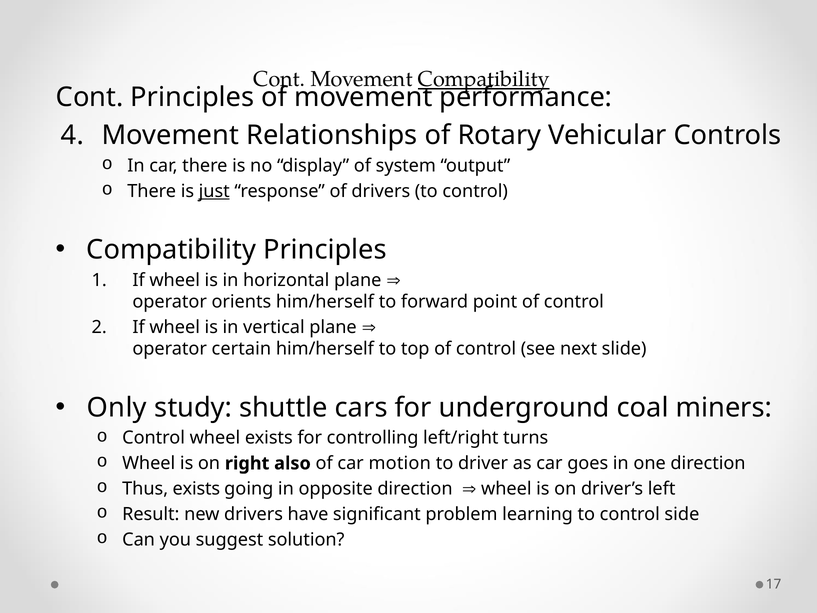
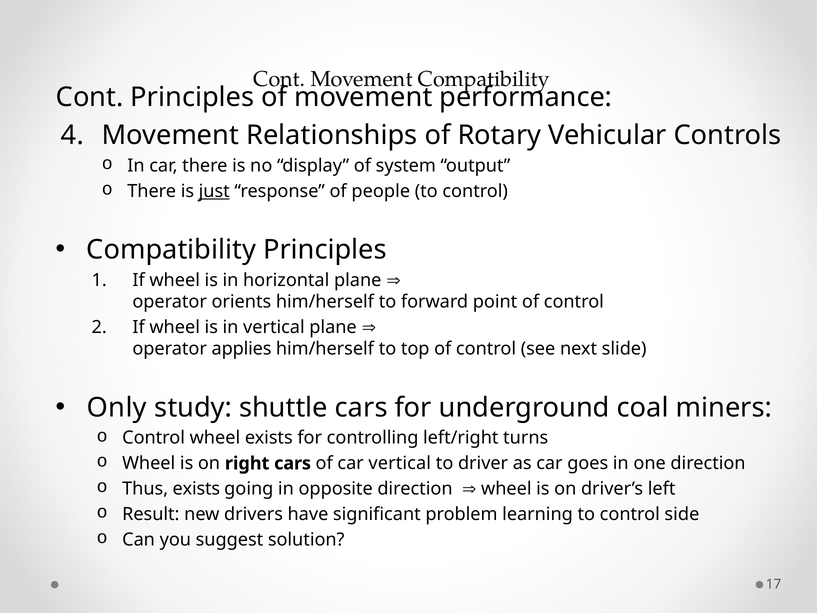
Compatibility underline: present -> none (484, 79)
of drivers: drivers -> people (381, 191)
certain: certain -> applies (242, 349)
right also: also -> cars (293, 463)
car motion: motion -> vertical (400, 463)
